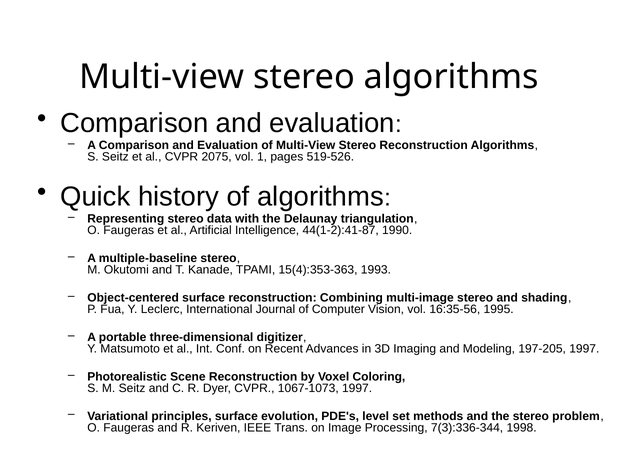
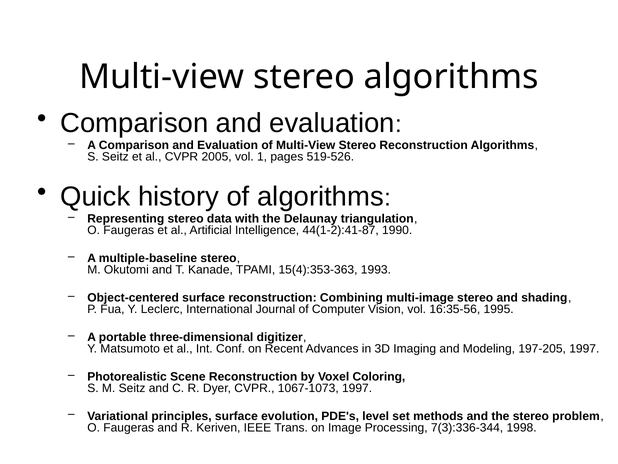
2075: 2075 -> 2005 (217, 157)
